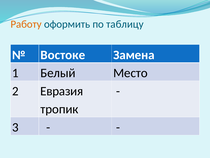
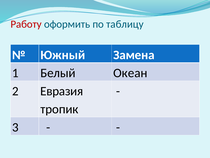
Работу colour: orange -> red (26, 24)
Востоке: Востоке -> Южный (63, 55)
Место: Место -> Океан (130, 73)
